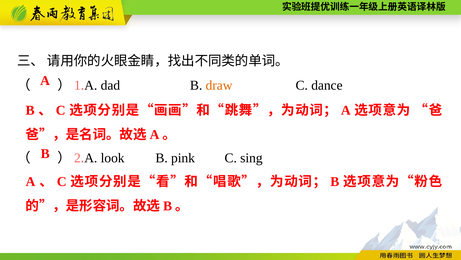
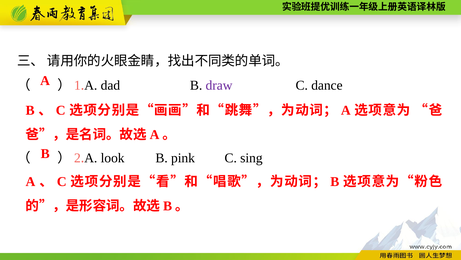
draw colour: orange -> purple (219, 85)
